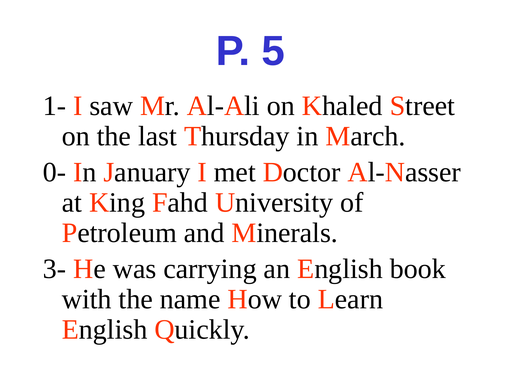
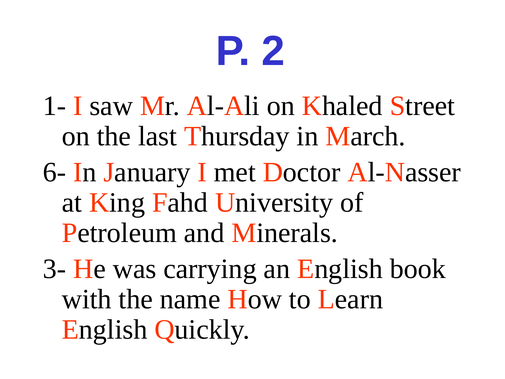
5: 5 -> 2 (273, 51)
0-: 0- -> 6- (55, 172)
